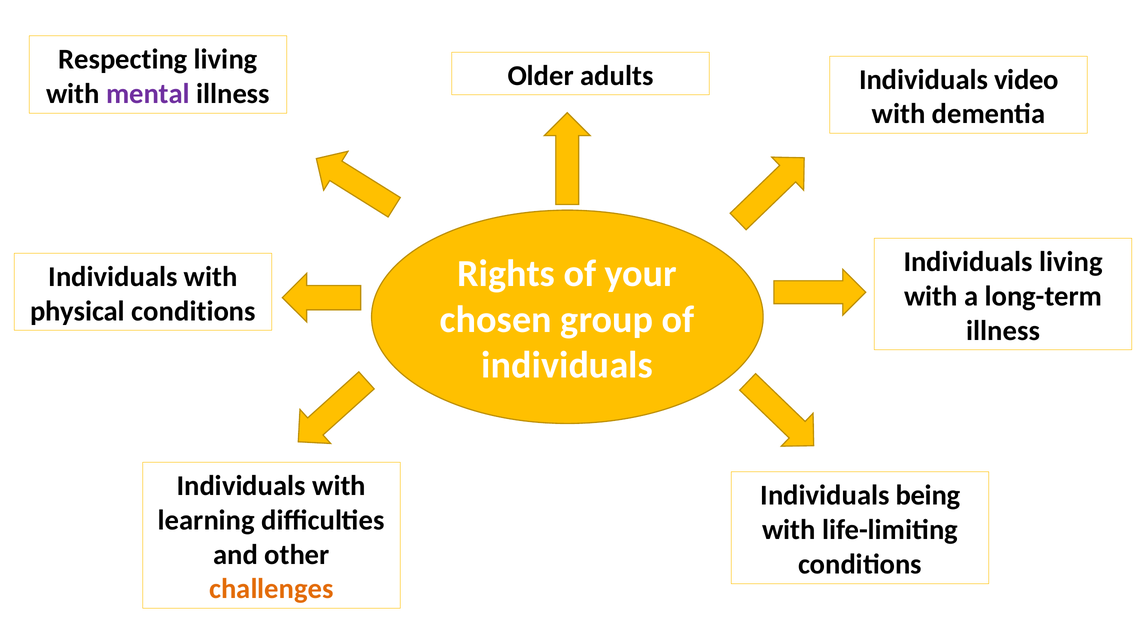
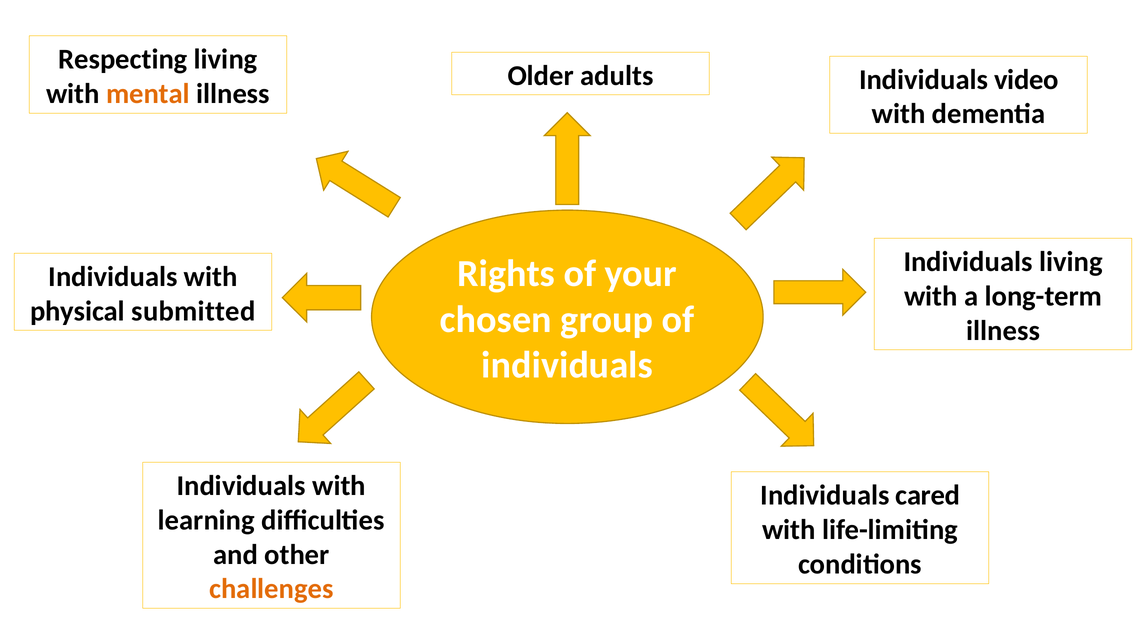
mental colour: purple -> orange (148, 94)
physical conditions: conditions -> submitted (193, 311)
being: being -> cared (928, 495)
